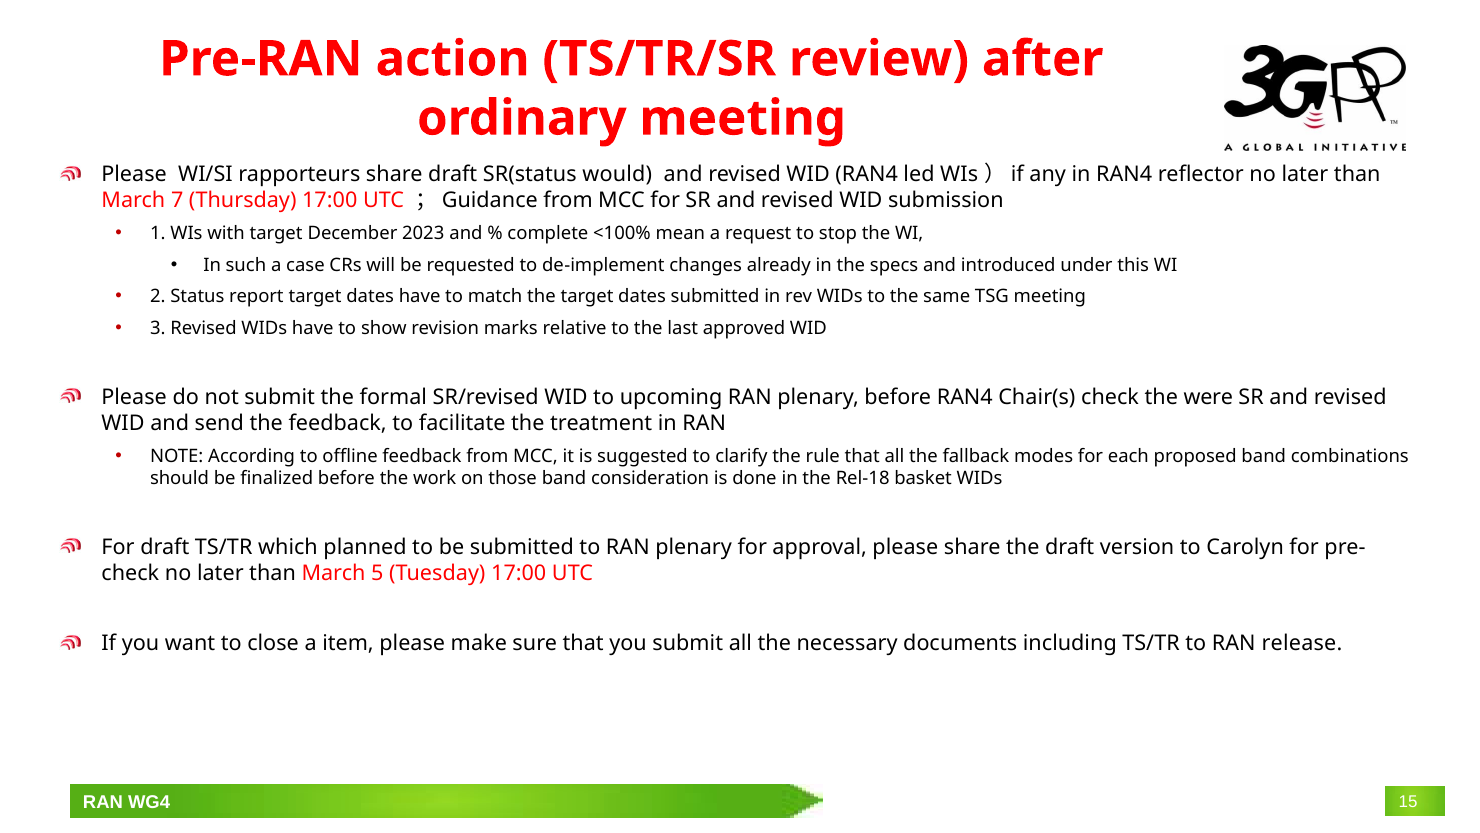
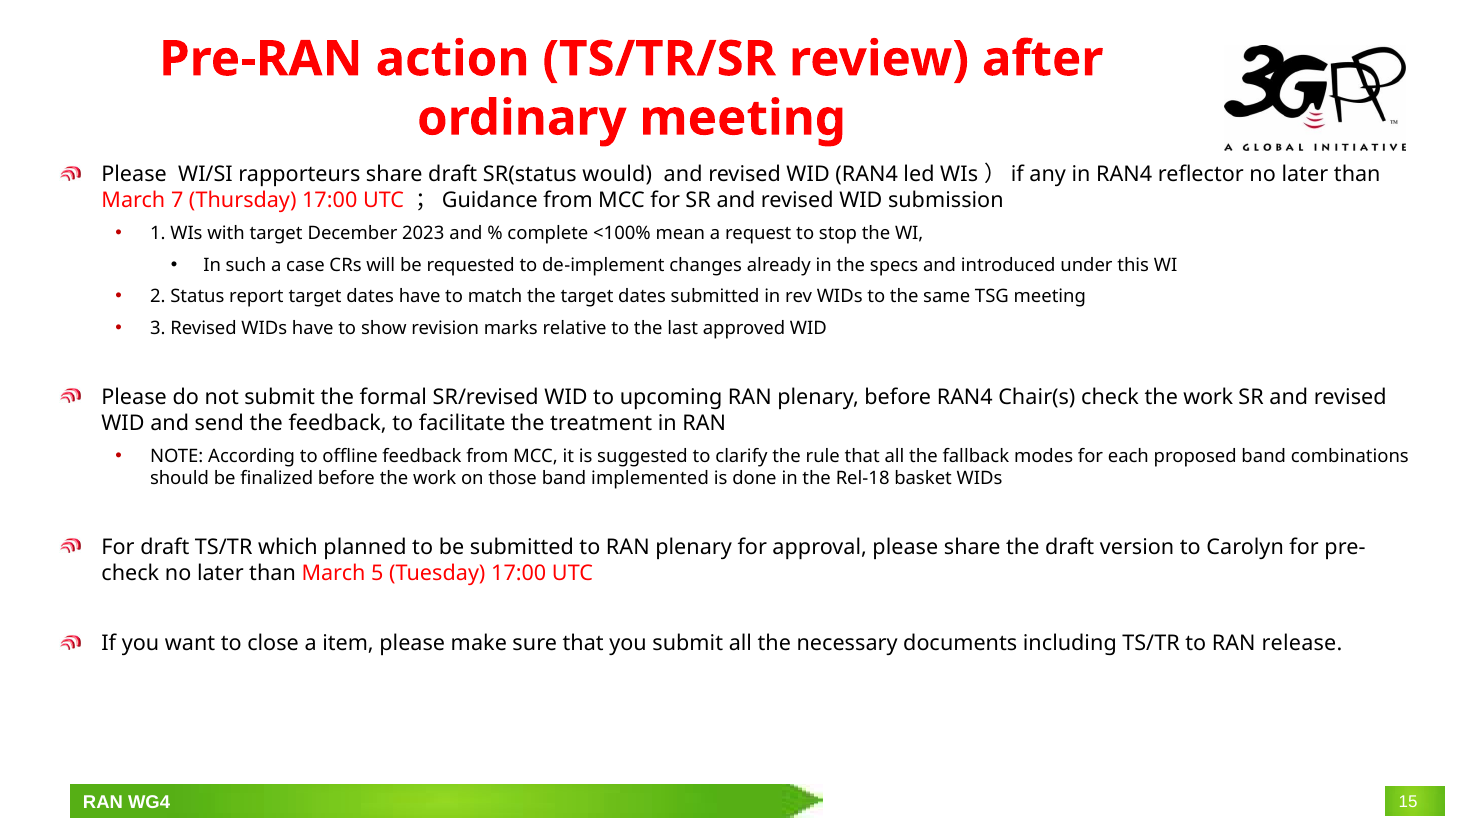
check the were: were -> work (1208, 397)
consideration: consideration -> implemented (650, 478)
